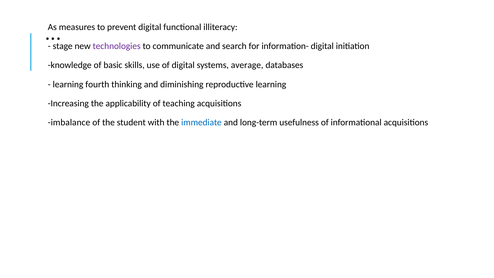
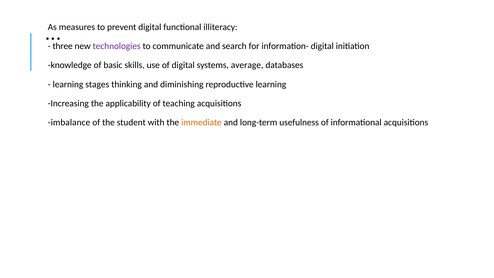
stage: stage -> three (63, 46)
fourth: fourth -> stages (97, 84)
immediate colour: blue -> orange (201, 122)
